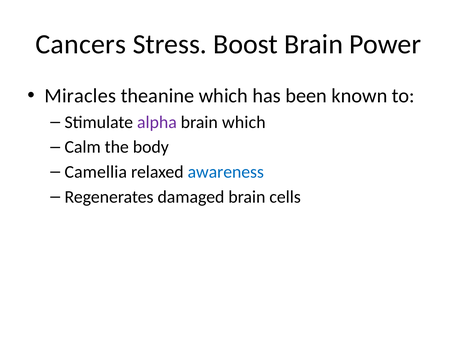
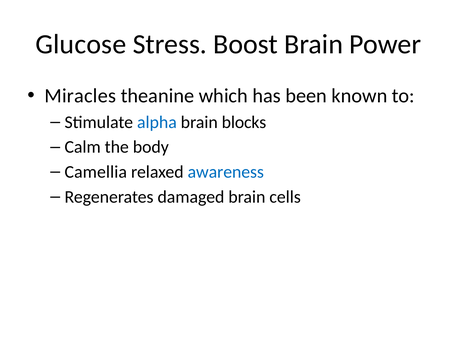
Cancers: Cancers -> Glucose (81, 44)
alpha colour: purple -> blue (157, 122)
brain which: which -> blocks (244, 122)
